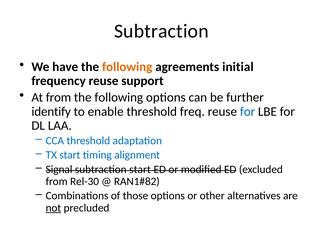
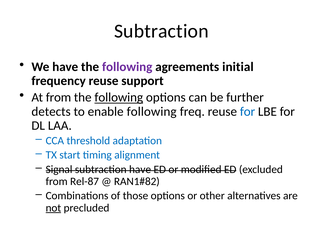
following colour: orange -> purple (127, 67)
following underline: none -> present (119, 98)
identify: identify -> detects (51, 112)
enable threshold: threshold -> following (152, 112)
subtraction start: start -> have (140, 169)
Rel-30: Rel-30 -> Rel-87 (85, 182)
